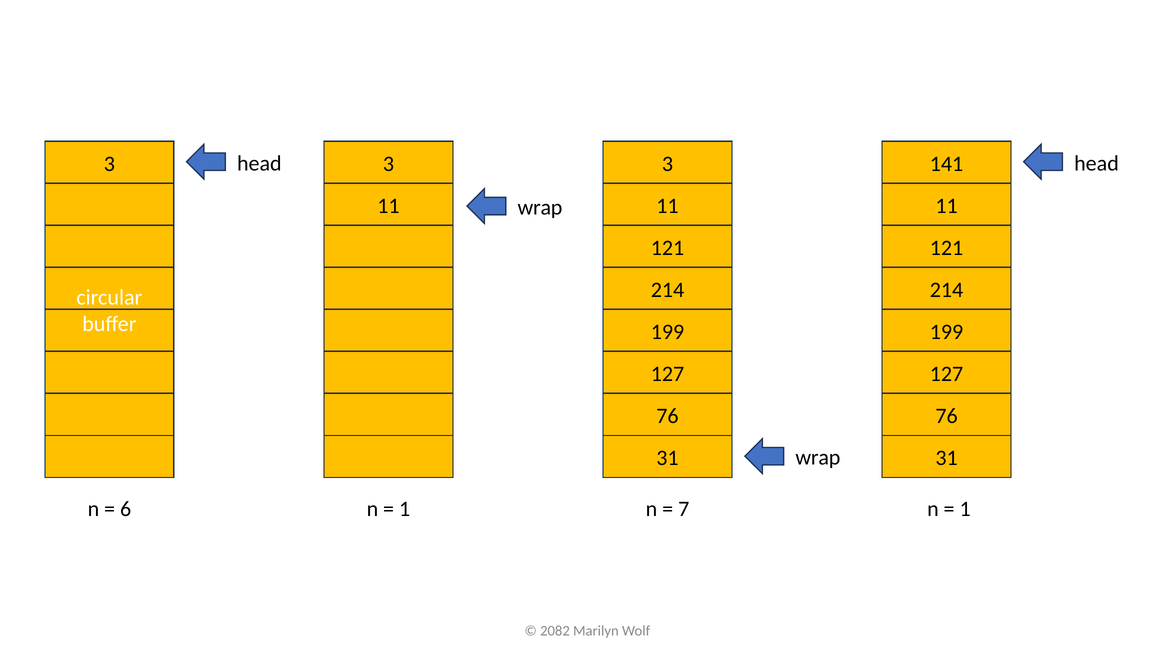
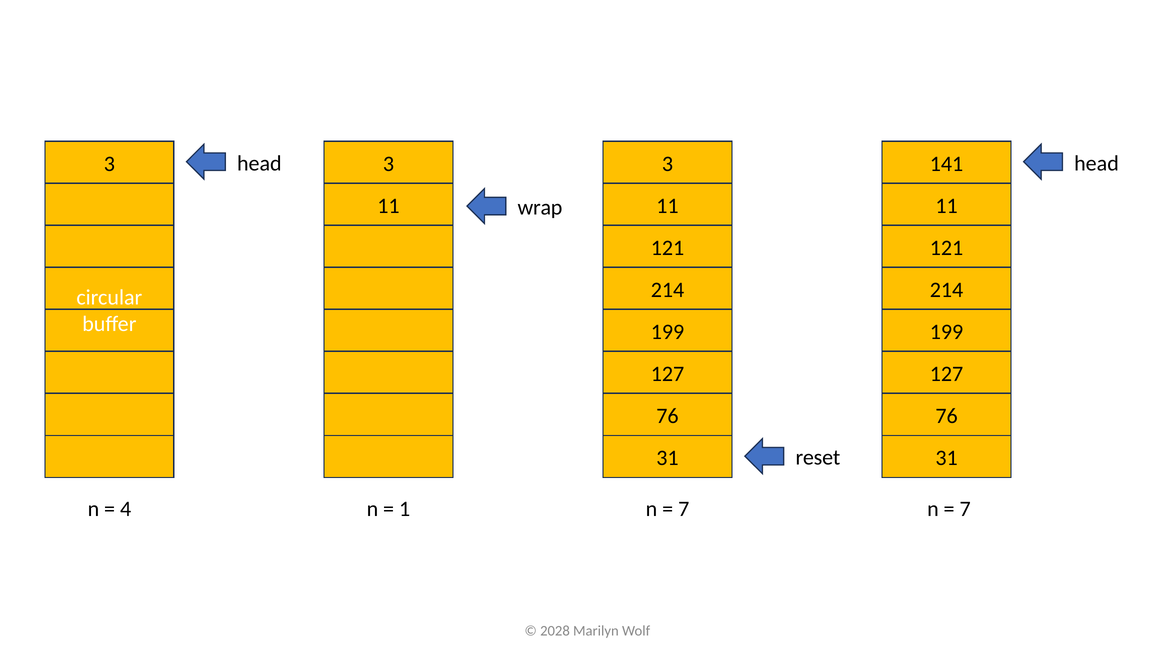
31 wrap: wrap -> reset (818, 458)
6: 6 -> 4 (126, 509)
1: 1 -> 7 (965, 509)
2082: 2082 -> 2028 (555, 631)
